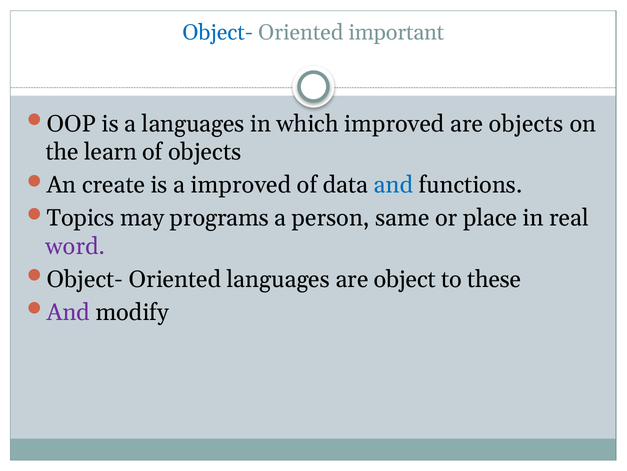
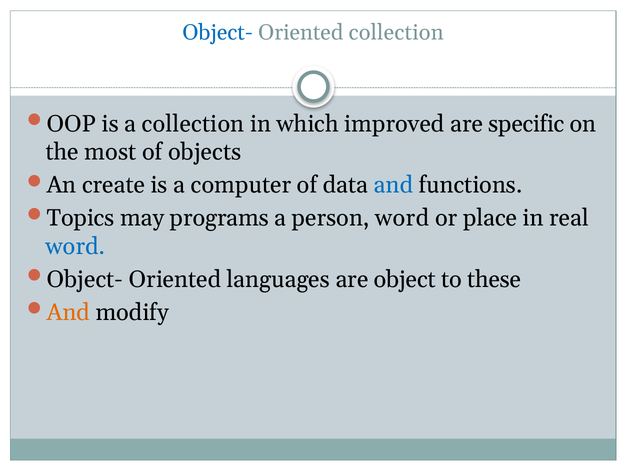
Oriented important: important -> collection (396, 32)
a languages: languages -> collection (193, 124)
are objects: objects -> specific (526, 124)
learn: learn -> most (110, 152)
a improved: improved -> computer (241, 185)
person same: same -> word (402, 218)
word colour: purple -> blue (75, 246)
And colour: purple -> orange (68, 312)
